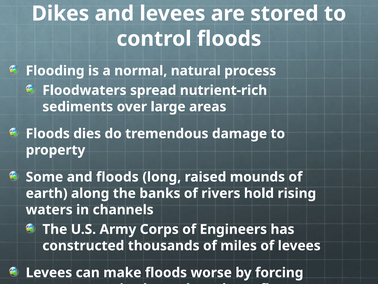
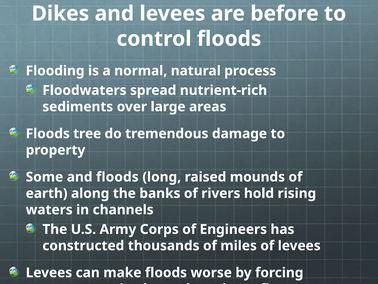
stored: stored -> before (285, 14)
dies: dies -> tree (87, 133)
